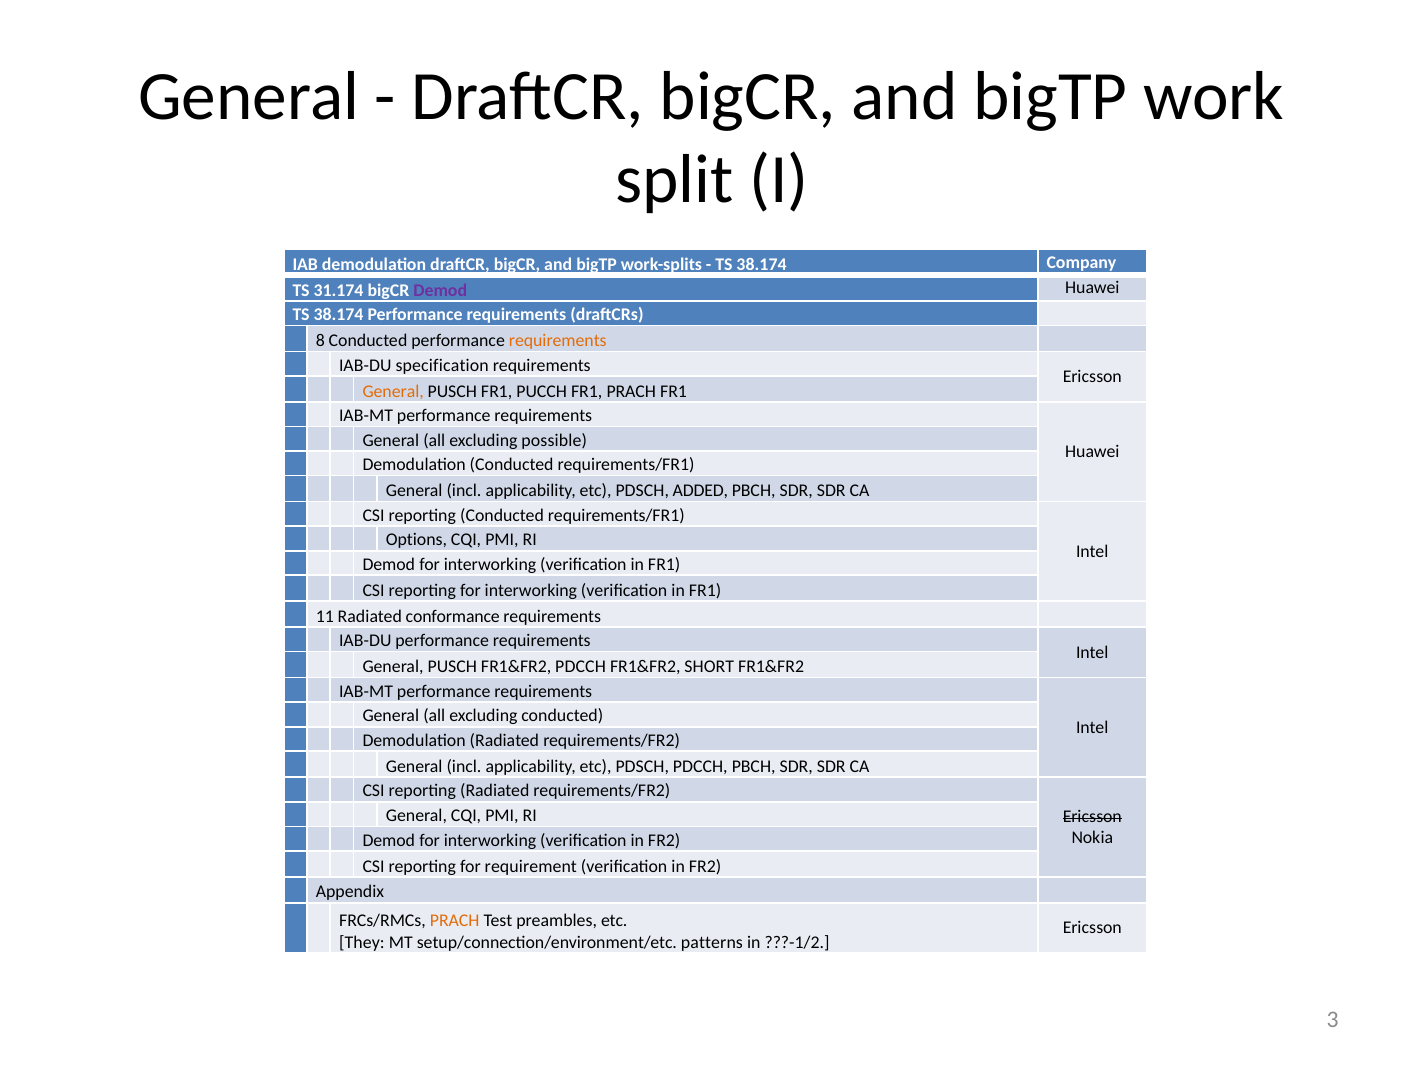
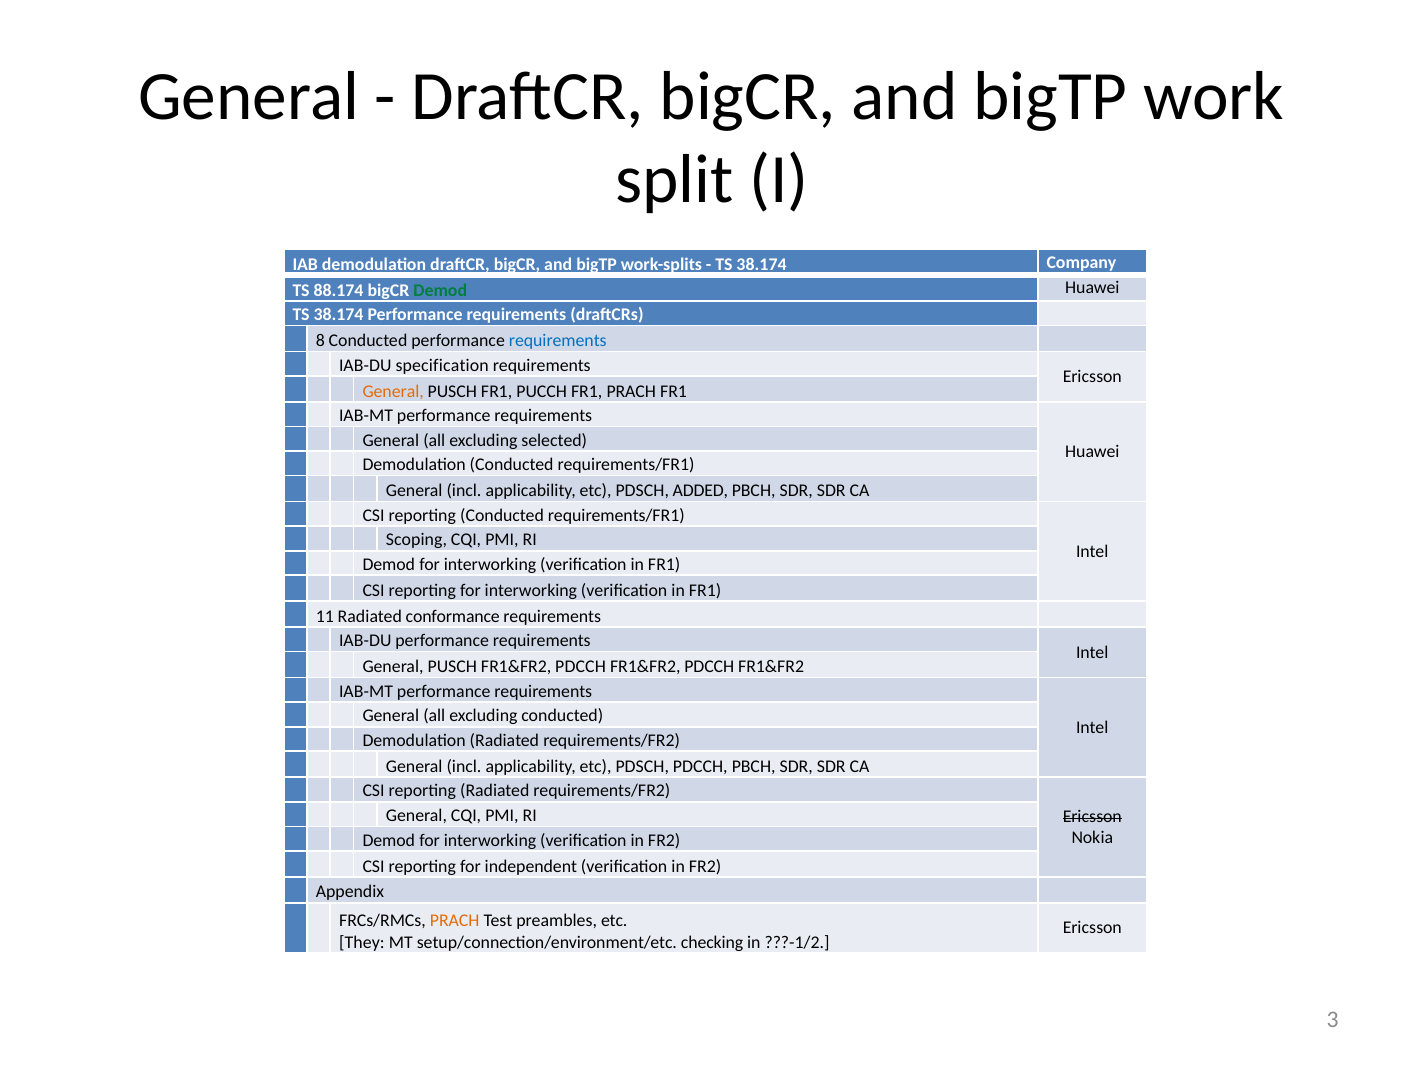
31.174: 31.174 -> 88.174 (339, 290)
Demod colour: purple -> green (440, 290)
requirements colour: orange -> blue (558, 341)
possible: possible -> selected (554, 440)
Options: Options -> Scoping (416, 540)
SHORT: SHORT -> PDCCH (709, 667)
requirement: requirement -> independent (531, 866)
patterns: patterns -> checking (712, 943)
